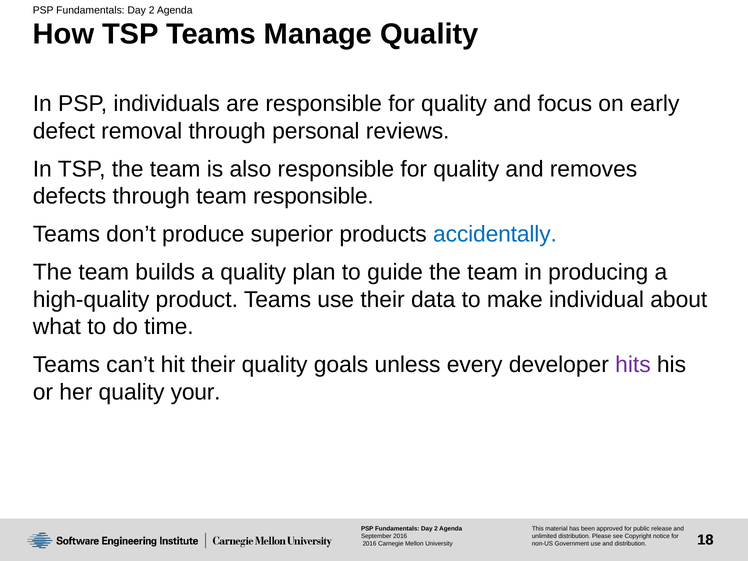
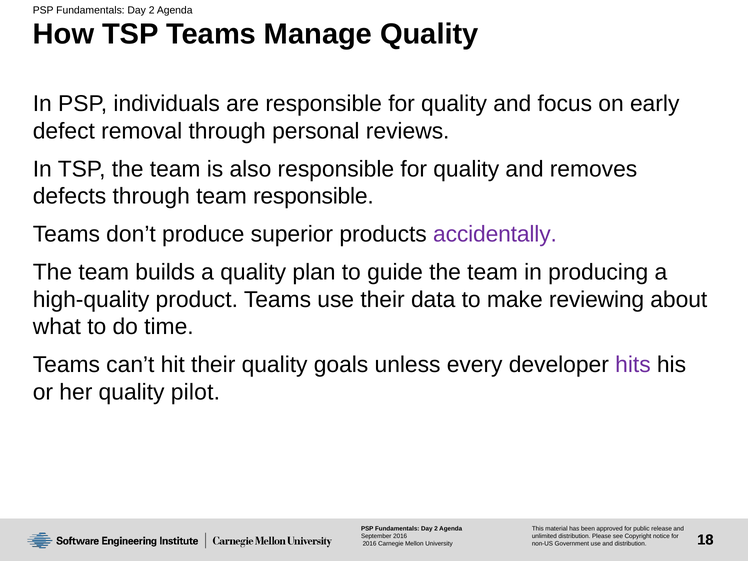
accidentally colour: blue -> purple (495, 234)
individual: individual -> reviewing (597, 299)
your: your -> pilot (195, 392)
